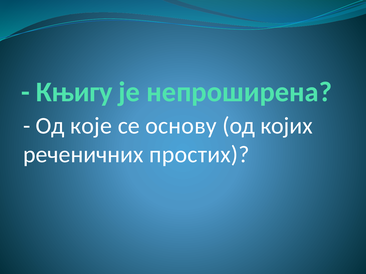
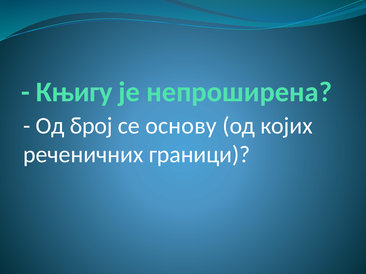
које: које -> број (91, 126)
простих: простих -> граници (200, 155)
